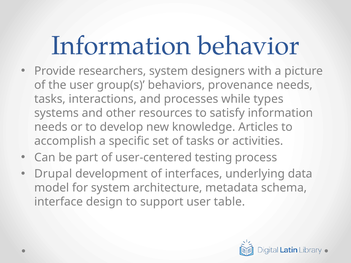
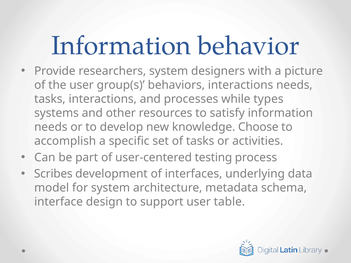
behaviors provenance: provenance -> interactions (241, 85)
Articles: Articles -> Choose (258, 127)
Drupal: Drupal -> Scribes (53, 174)
